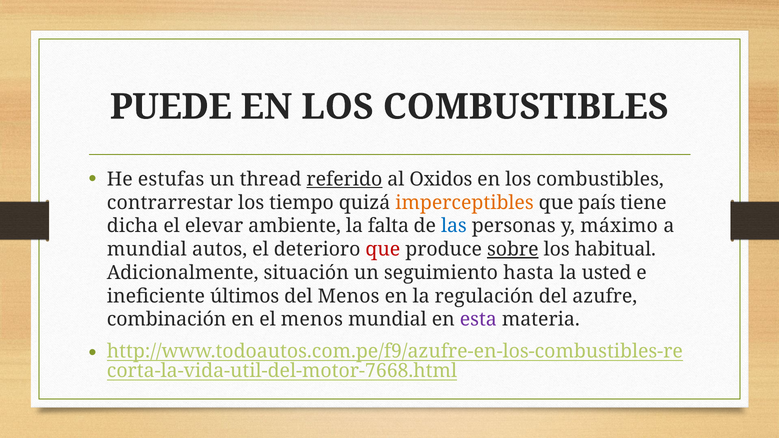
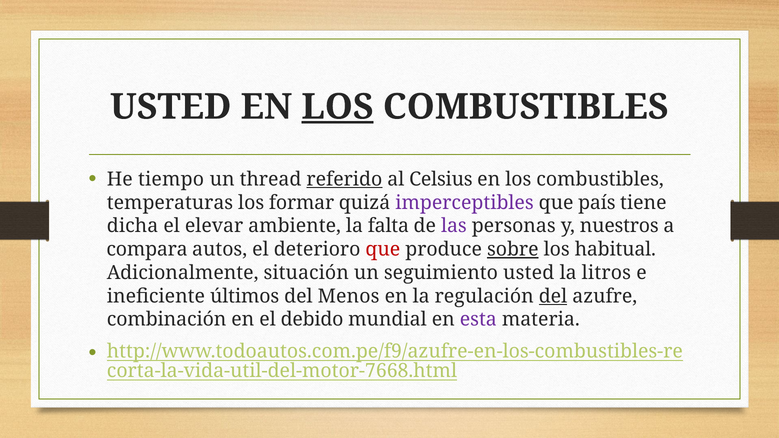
PUEDE: PUEDE -> USTED (171, 107)
LOS underline: none -> present (337, 107)
estufas: estufas -> tiempo (171, 179)
Oxidos: Oxidos -> Celsius (441, 179)
contrarrestar: contrarrestar -> temperaturas (170, 203)
tiempo: tiempo -> formar (302, 203)
imperceptibles colour: orange -> purple (465, 203)
las colour: blue -> purple (454, 226)
máximo: máximo -> nuestros (619, 226)
mundial: mundial -> compara (147, 249)
seguimiento hasta: hasta -> usted (529, 273)
usted: usted -> litros (606, 273)
del underline: none -> present (553, 296)
el menos: menos -> debido (312, 320)
